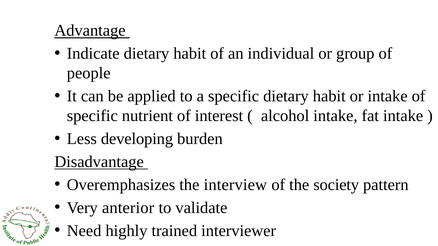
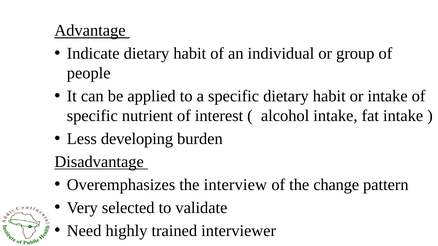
society: society -> change (336, 185)
anterior: anterior -> selected (128, 208)
